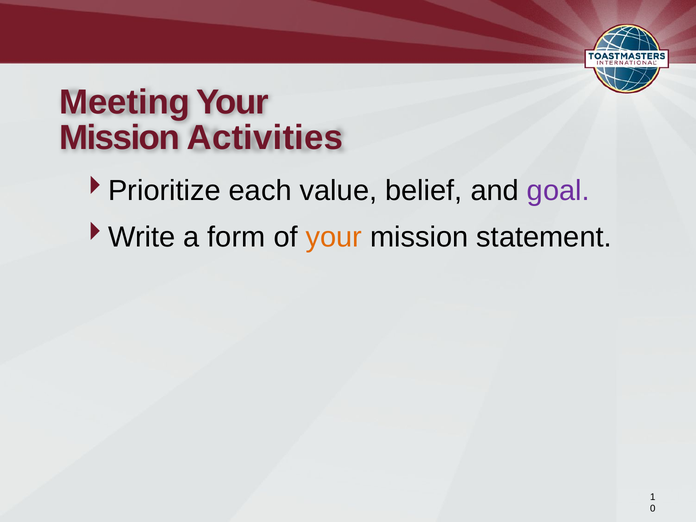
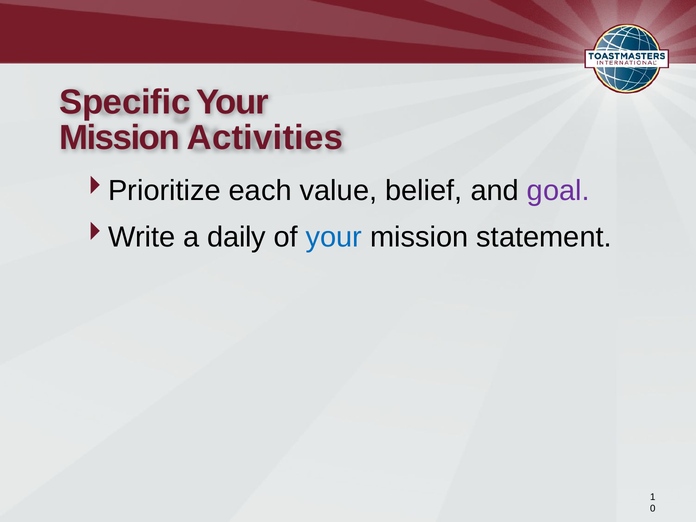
Meeting: Meeting -> Specific (125, 102)
form: form -> daily (237, 237)
your colour: orange -> blue (334, 237)
